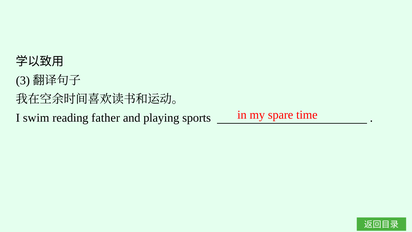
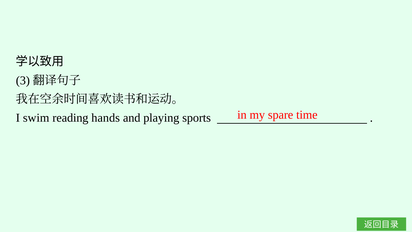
father: father -> hands (106, 118)
